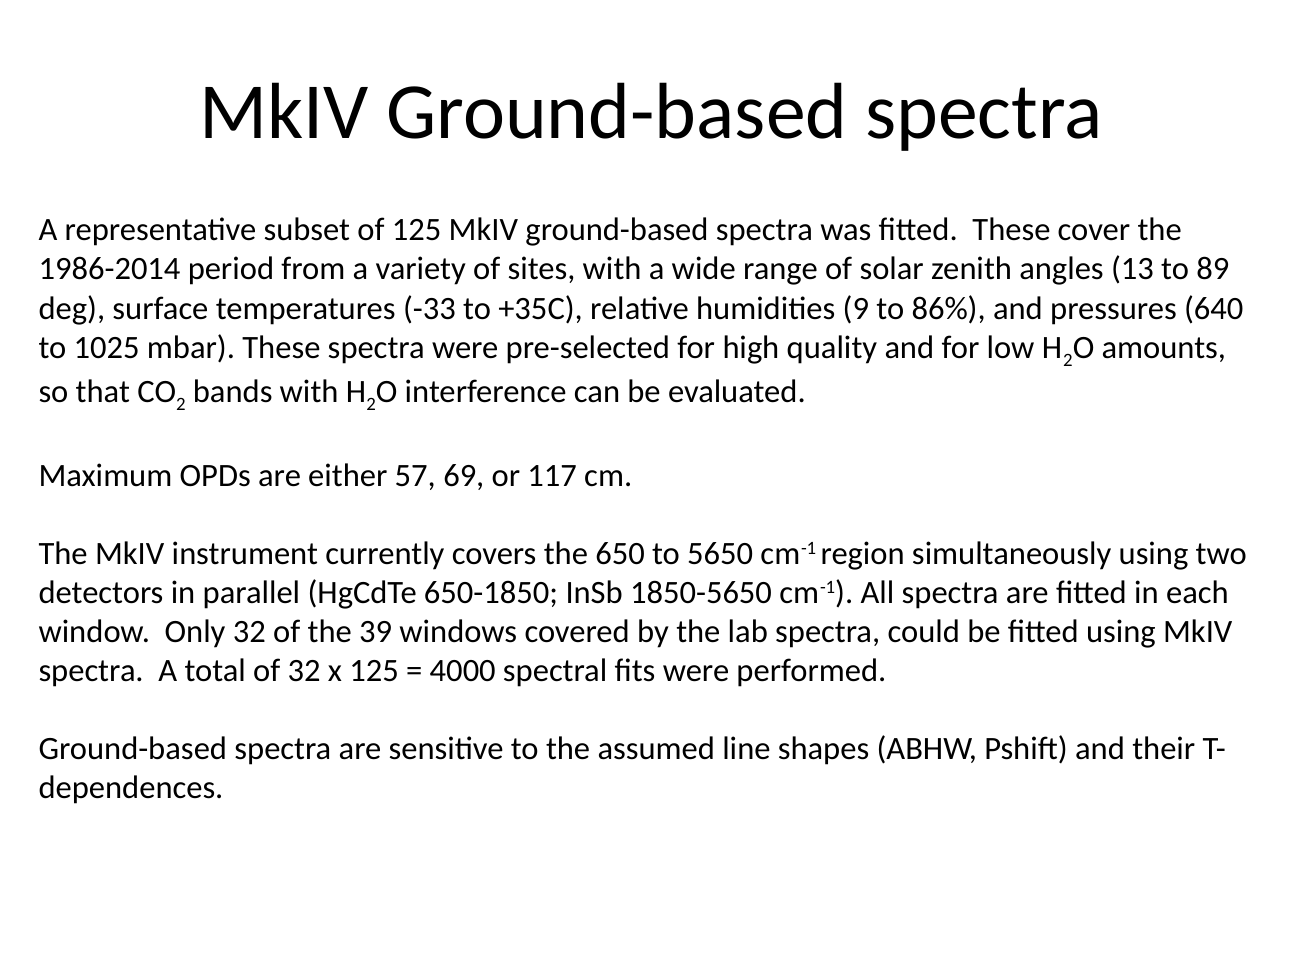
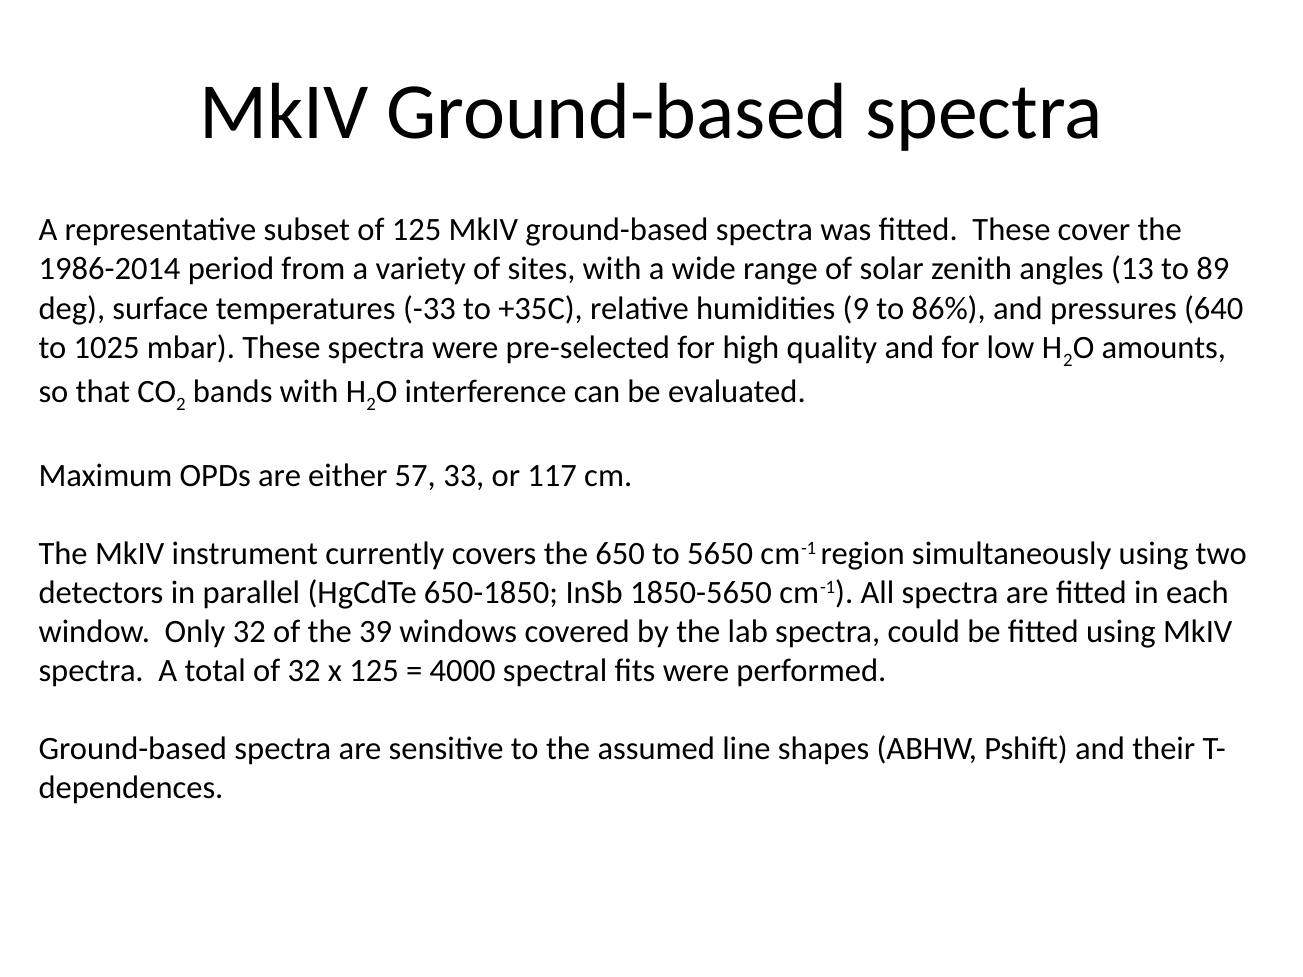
69: 69 -> 33 (464, 475)
